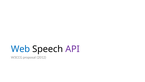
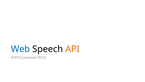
API colour: purple -> orange (73, 49)
